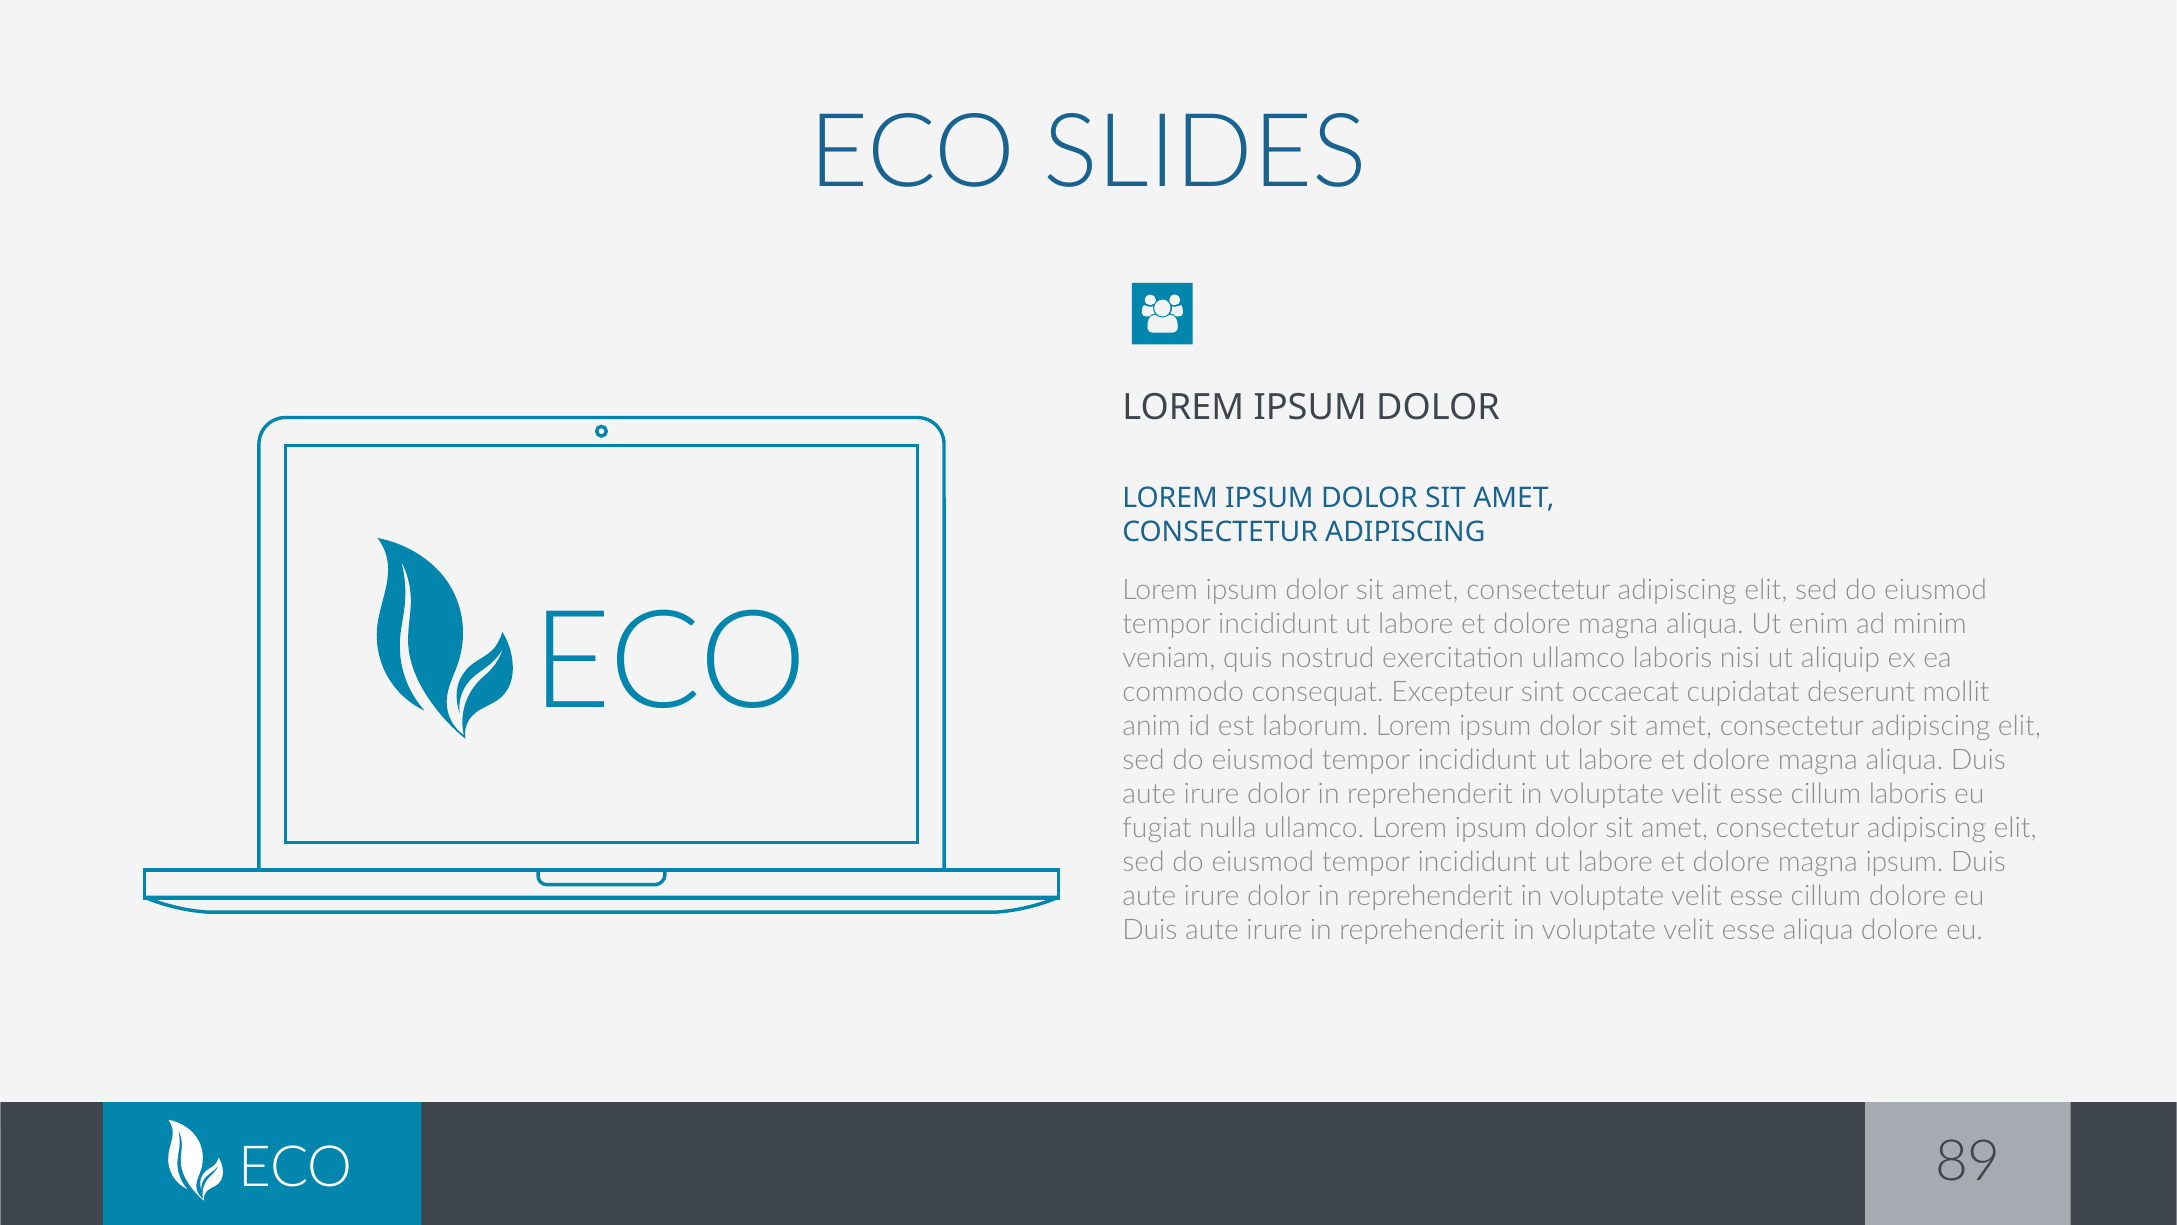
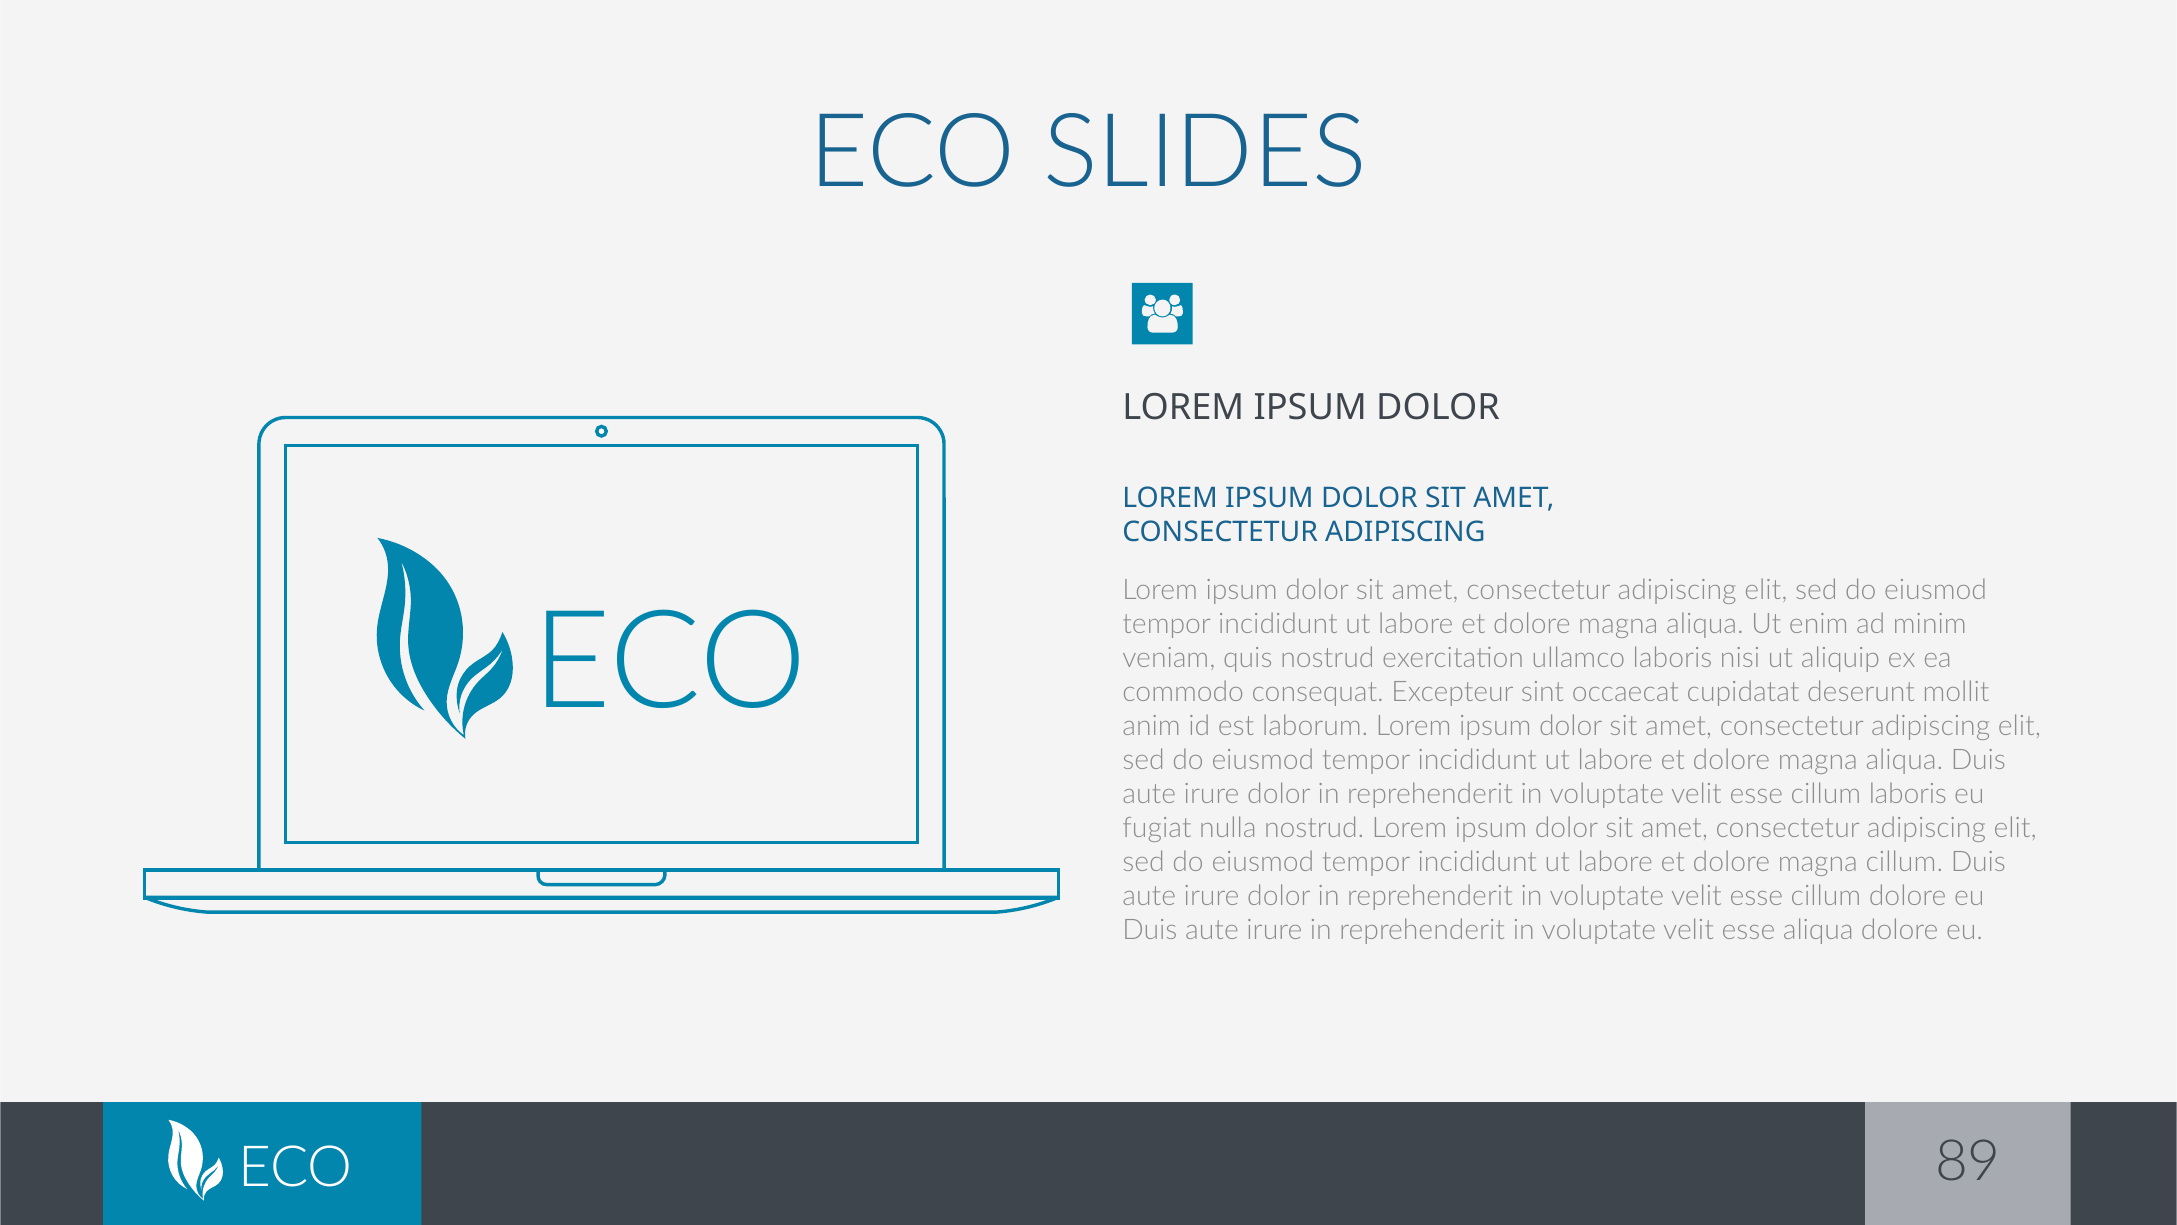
nulla ullamco: ullamco -> nostrud (1314, 828)
magna ipsum: ipsum -> cillum (1904, 862)
